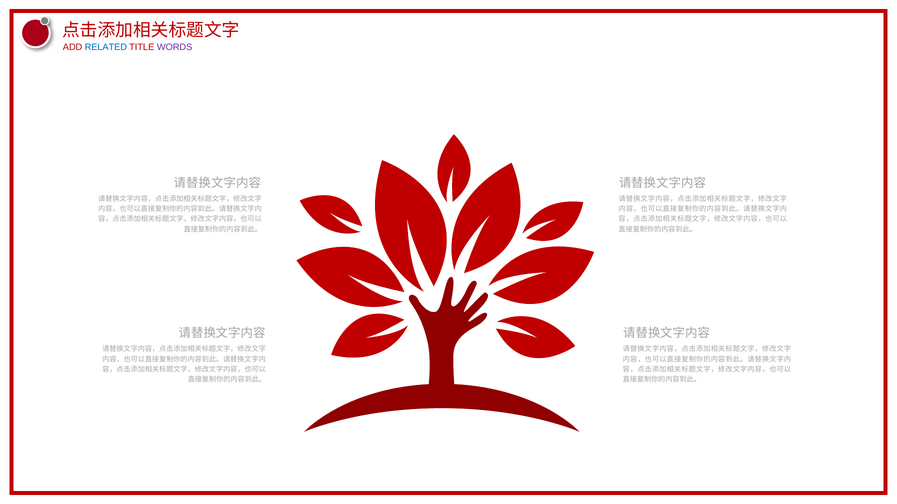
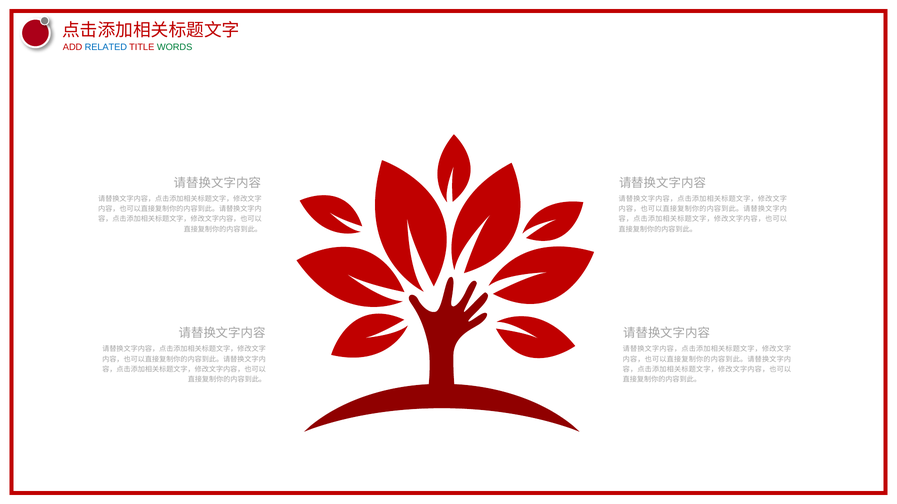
WORDS colour: purple -> green (175, 47)
